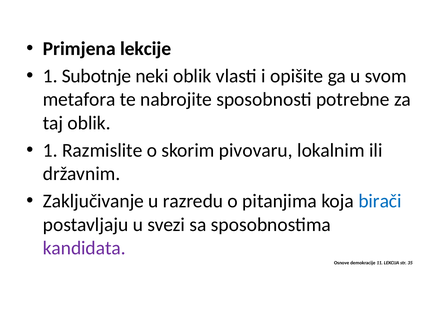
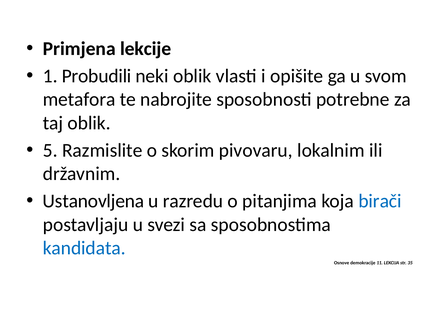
Subotnje: Subotnje -> Probudili (97, 76)
1: 1 -> 5 (50, 150)
Zaključivanje: Zaključivanje -> Ustanovljena (93, 201)
kandidata colour: purple -> blue (84, 248)
